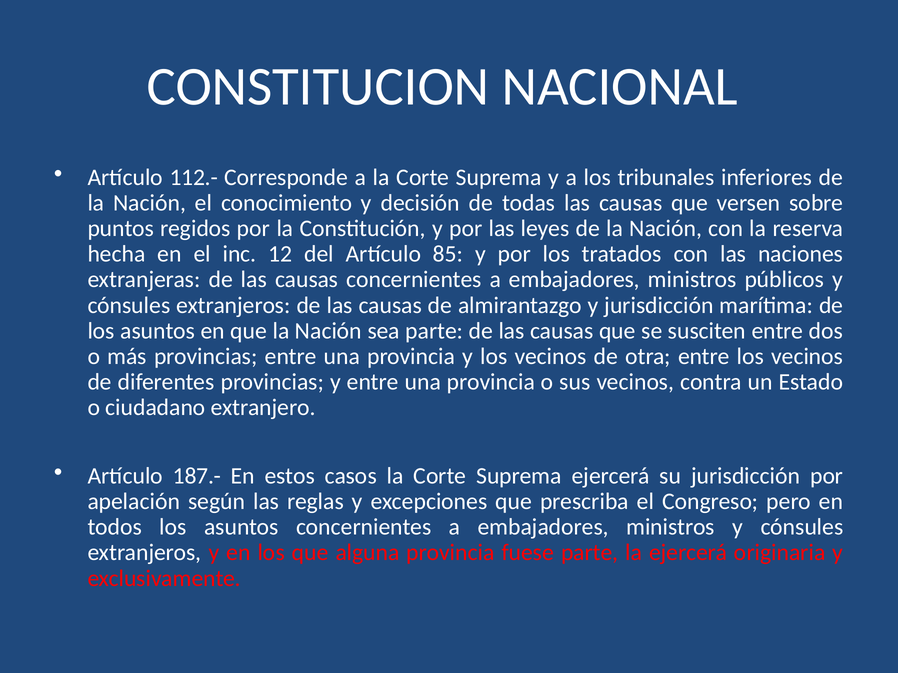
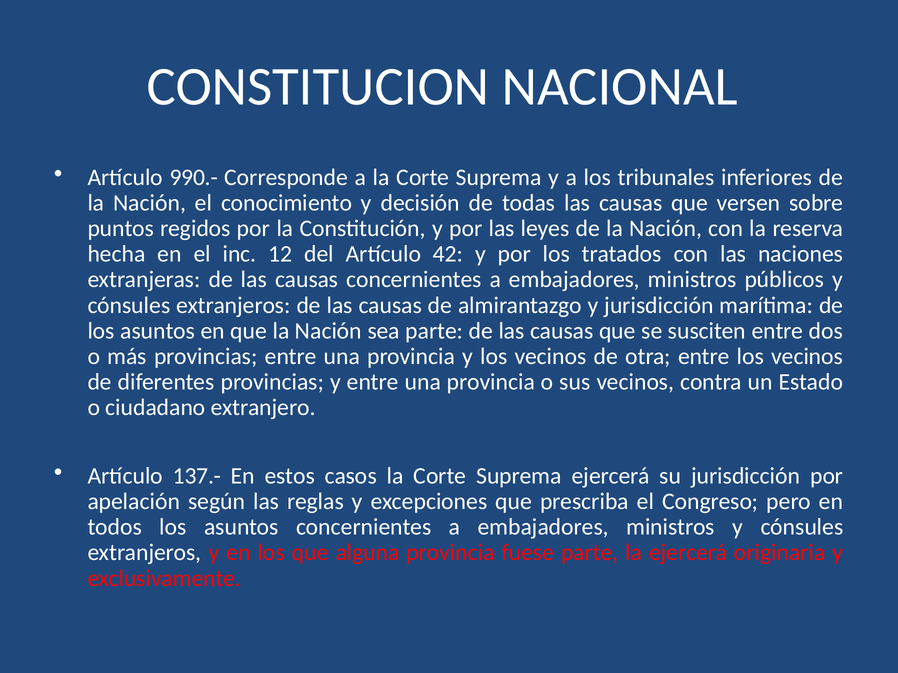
112.-: 112.- -> 990.- (194, 178)
85: 85 -> 42 (448, 254)
187.-: 187.- -> 137.- (197, 476)
